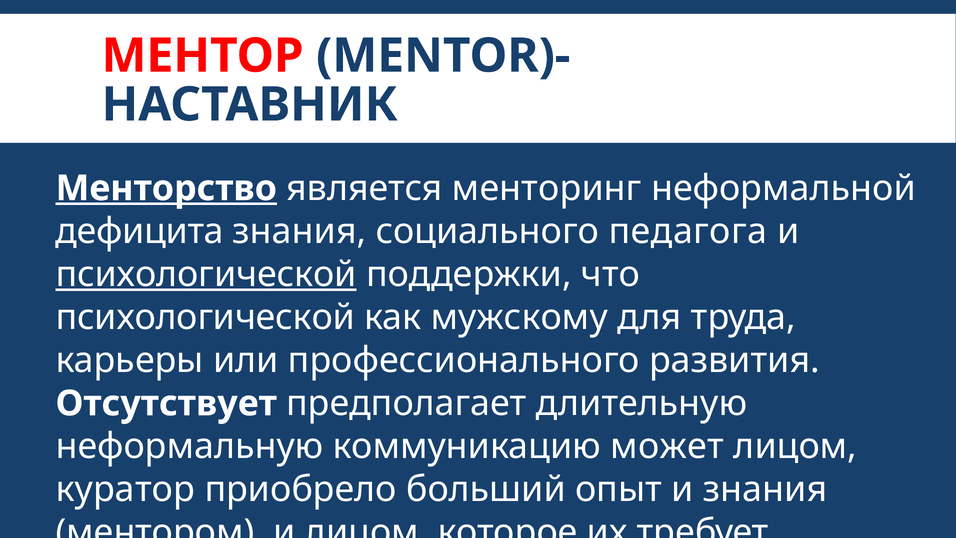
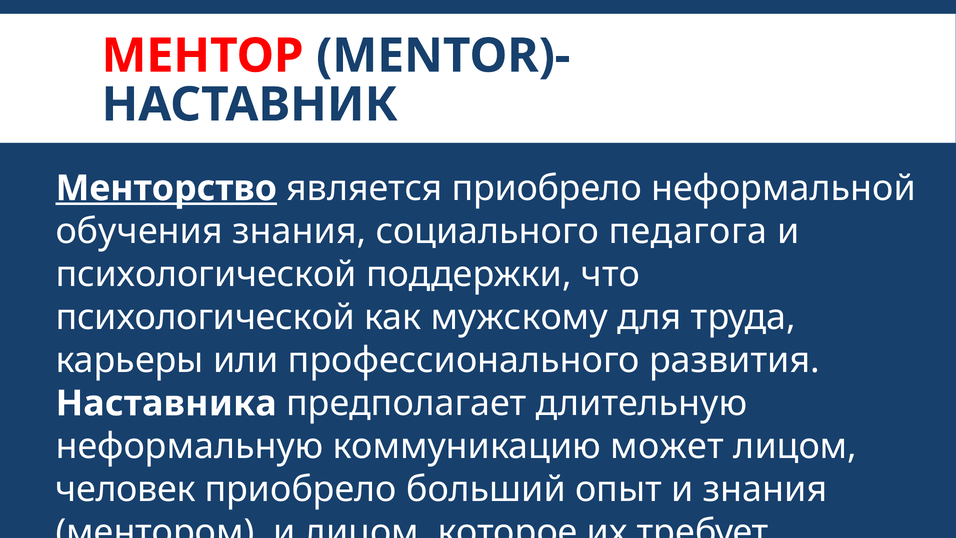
является менторинг: менторинг -> приобрело (547, 188)
дефицита: дефицита -> обучения (139, 231)
психологической underline: present -> none (206, 274)
Отсутствует: Отсутствует -> Наставника (166, 403)
куратор: куратор -> человек (126, 489)
